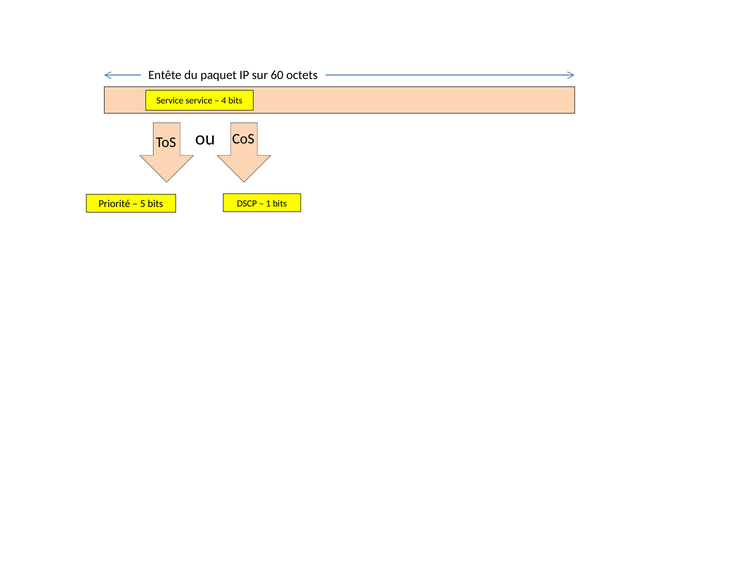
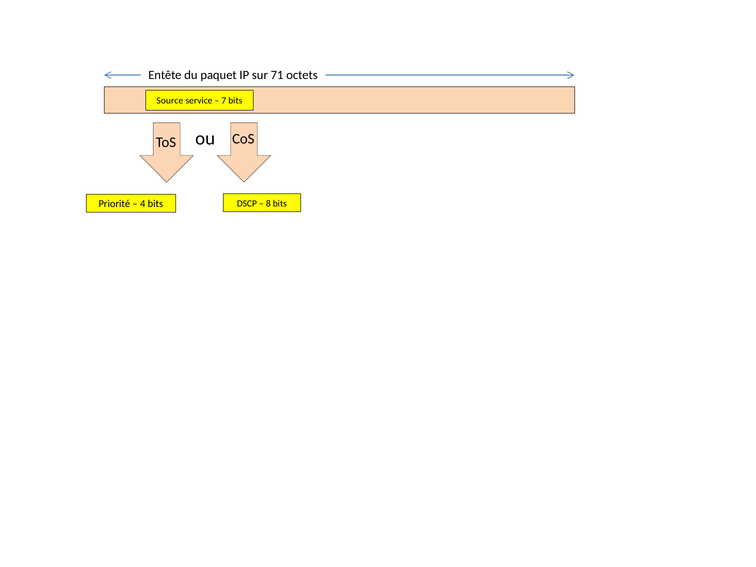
60: 60 -> 71 (277, 75)
Service: Service -> Source (170, 101)
4: 4 -> 7 (224, 101)
5: 5 -> 4 (143, 204)
1: 1 -> 8 (268, 203)
